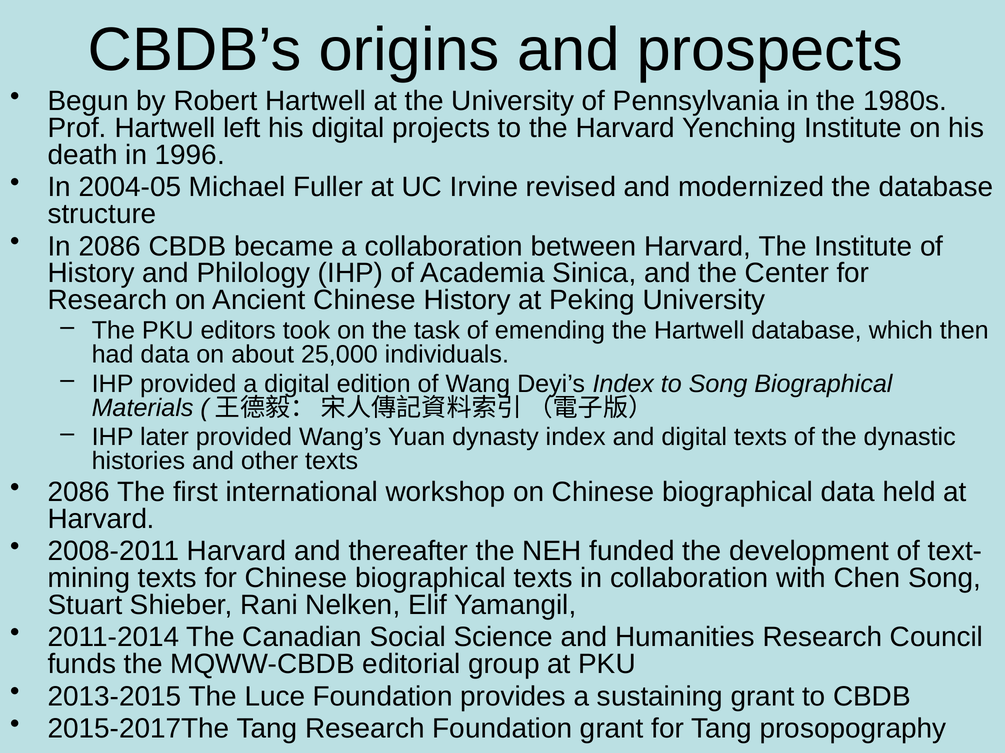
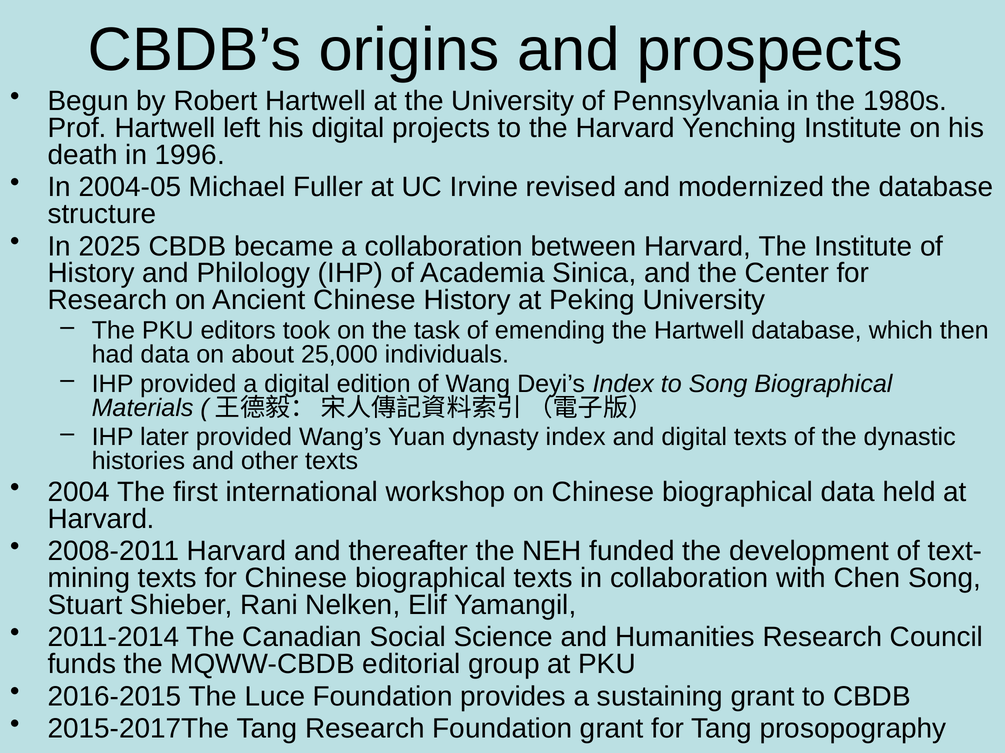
In 2086: 2086 -> 2025 (110, 247)
2086: 2086 -> 2004 (79, 493)
2013-2015: 2013-2015 -> 2016-2015 (114, 697)
